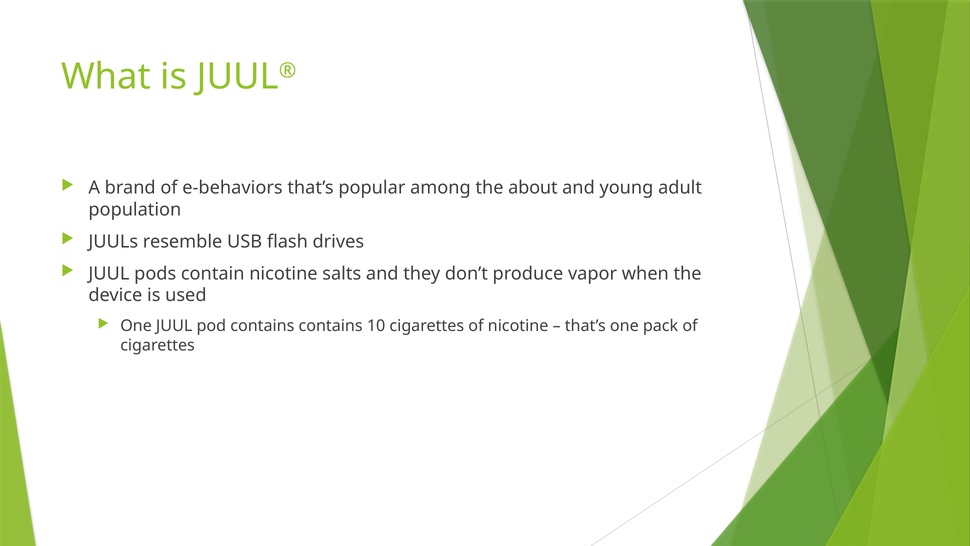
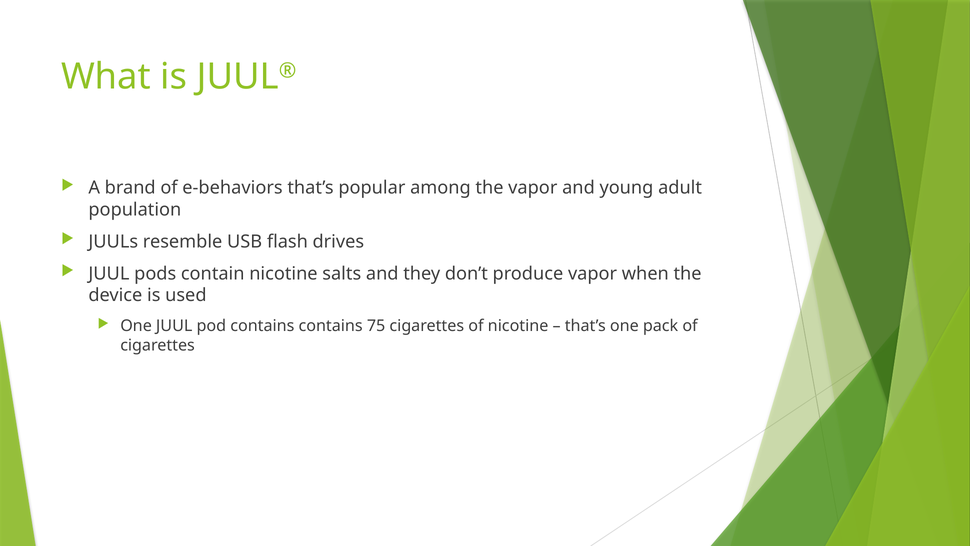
the about: about -> vapor (533, 188)
10: 10 -> 75 (376, 326)
